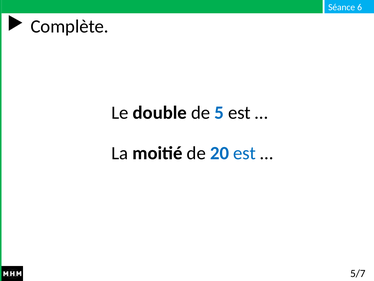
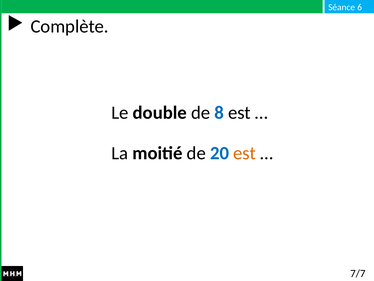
5: 5 -> 8 (219, 112)
est colour: blue -> orange (245, 153)
5/7: 5/7 -> 7/7 (358, 273)
